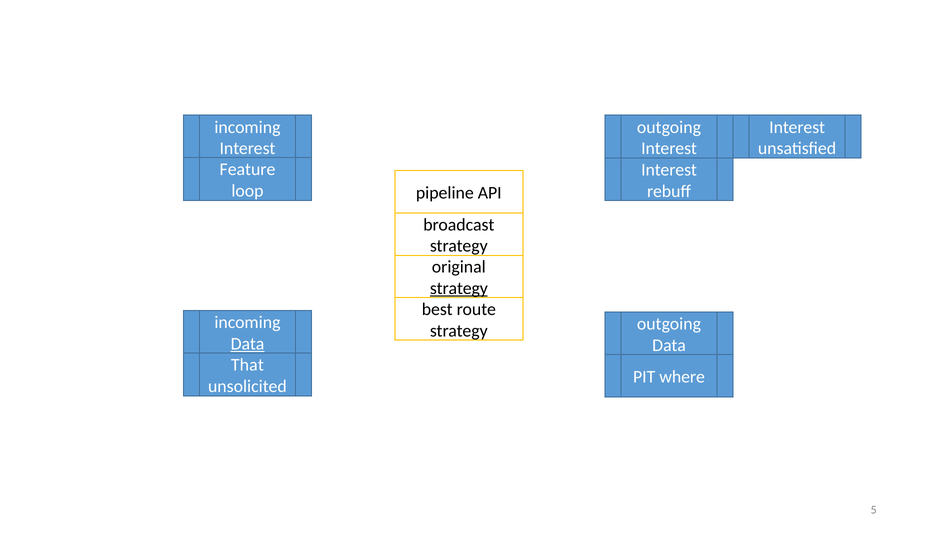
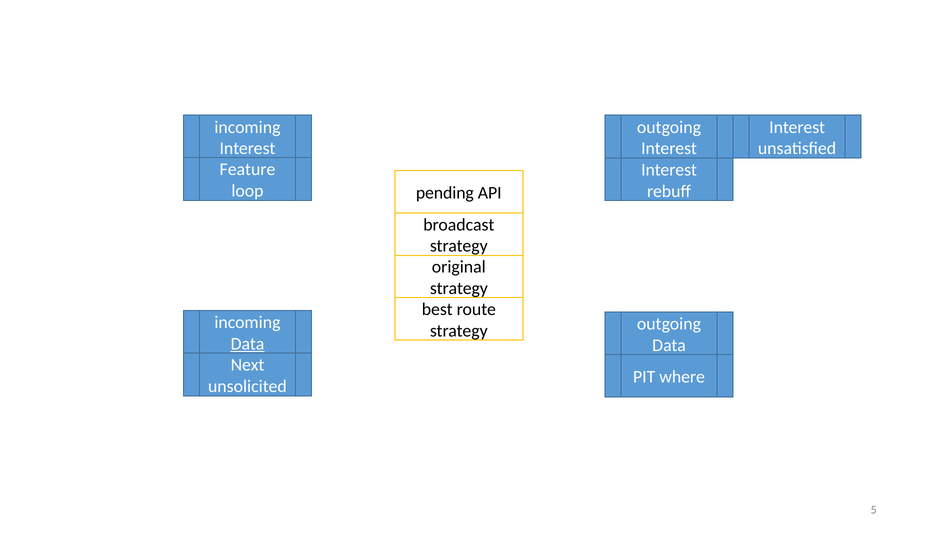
pipeline: pipeline -> pending (445, 193)
strategy underline: present -> none (459, 288)
That: That -> Next (248, 365)
